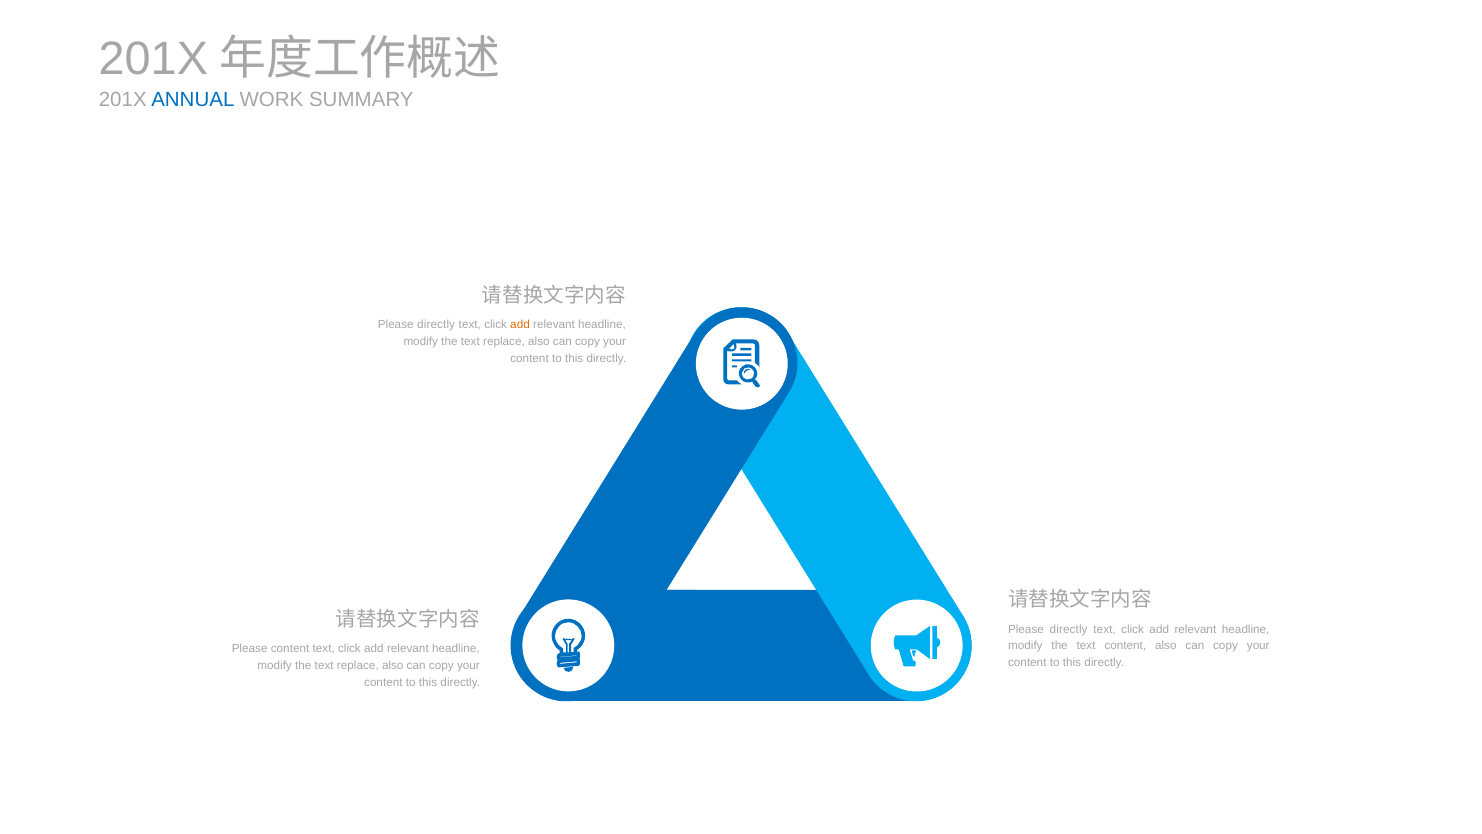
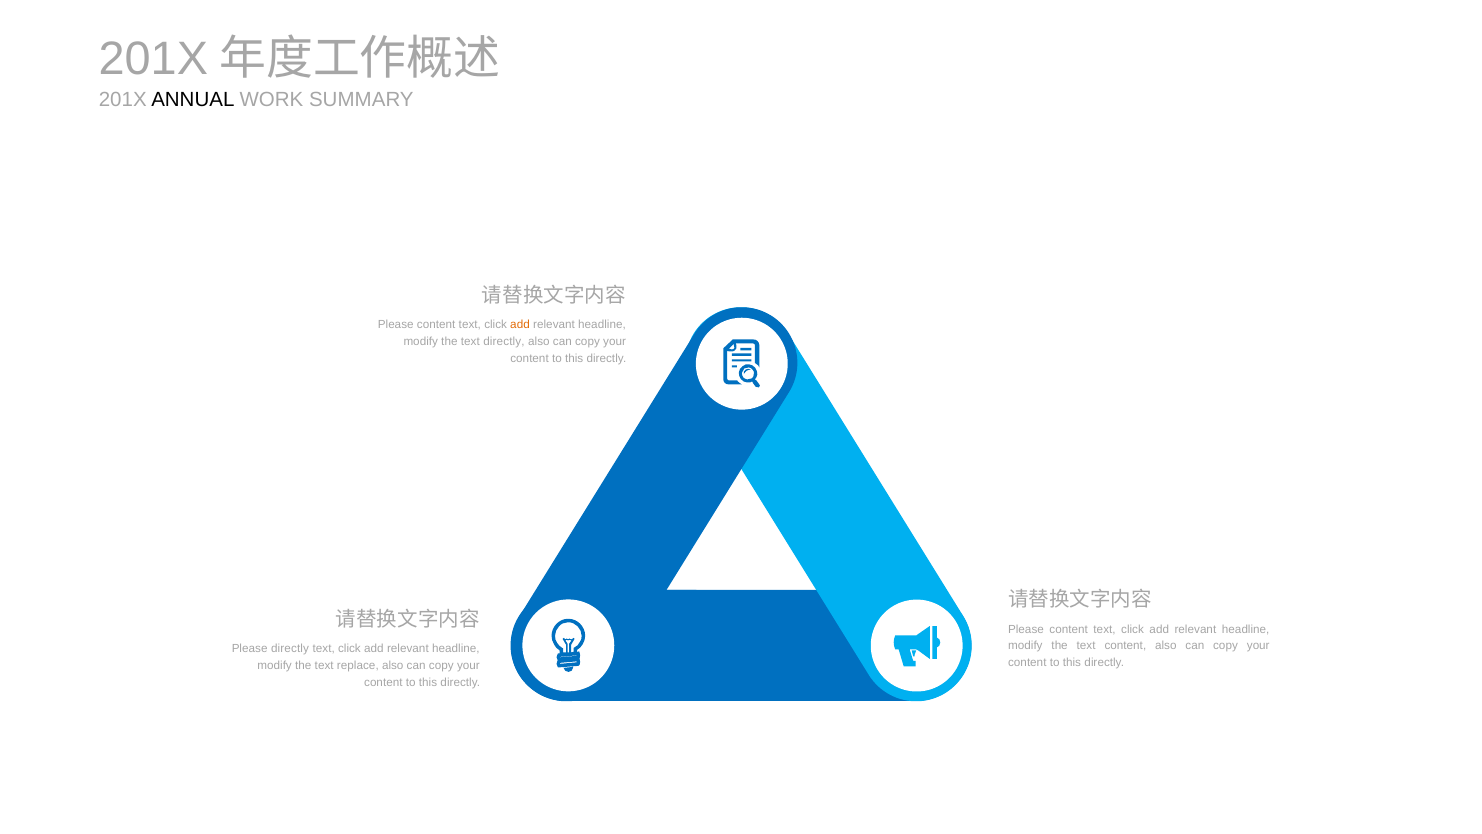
ANNUAL colour: blue -> black (193, 99)
directly: directly -> content (436, 324)
replace: replace -> directly (504, 341)
directly: directly -> content (1069, 629)
Please content: content -> directly (290, 648)
